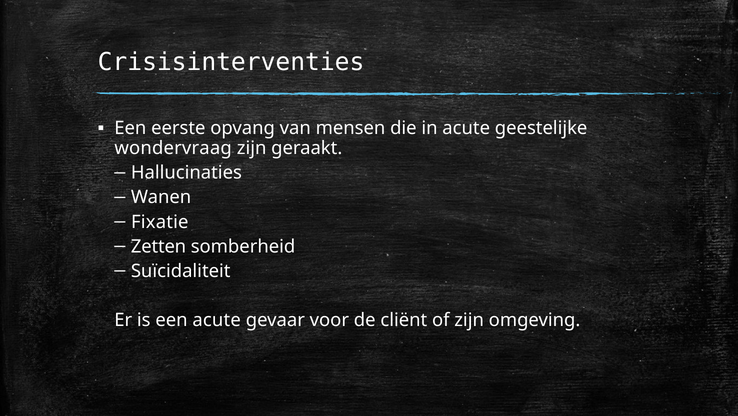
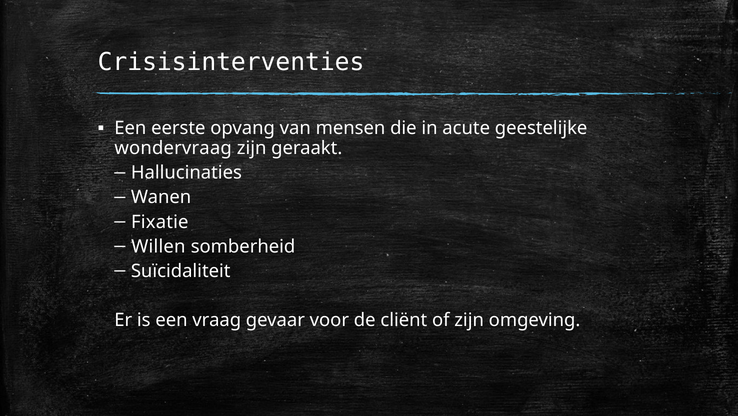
Zetten: Zetten -> Willen (158, 246)
een acute: acute -> vraag (217, 320)
